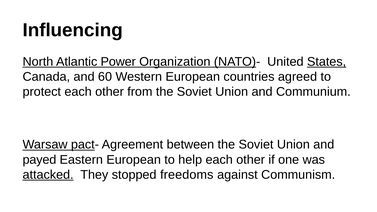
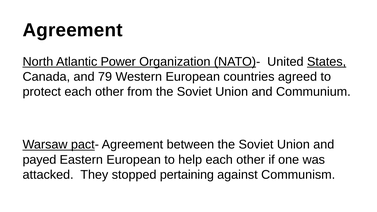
Influencing: Influencing -> Agreement (73, 30)
60: 60 -> 79 (105, 77)
attacked underline: present -> none (48, 175)
freedoms: freedoms -> pertaining (187, 175)
